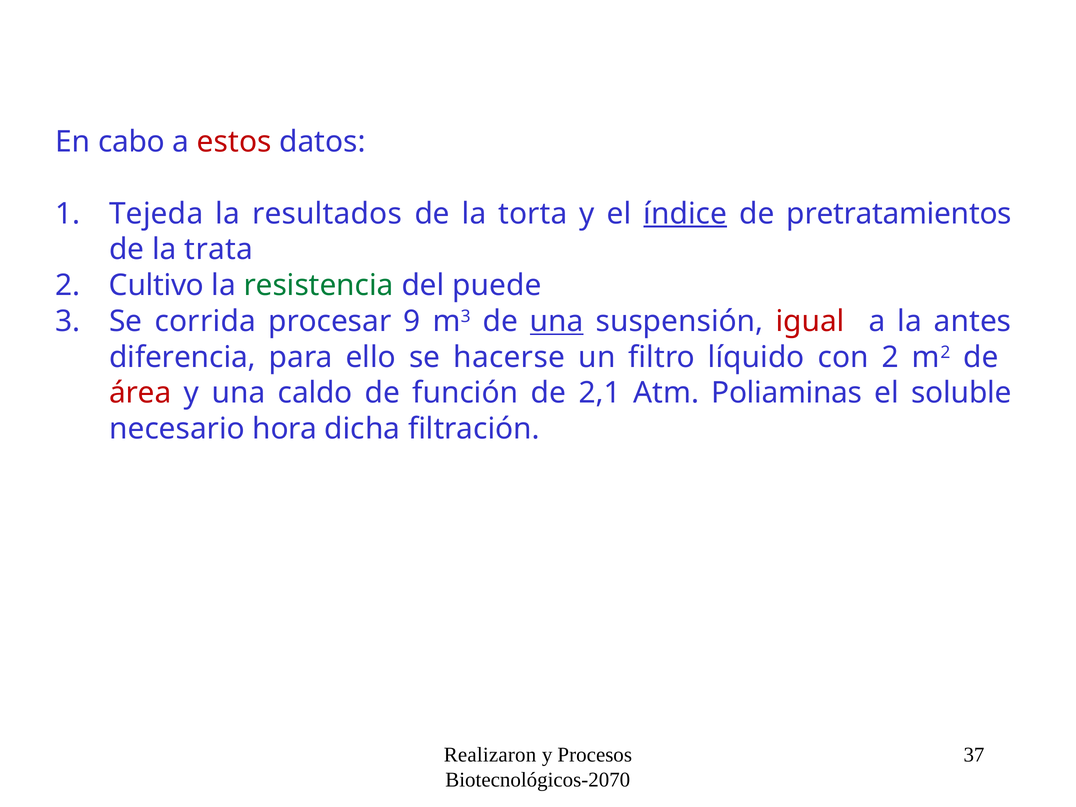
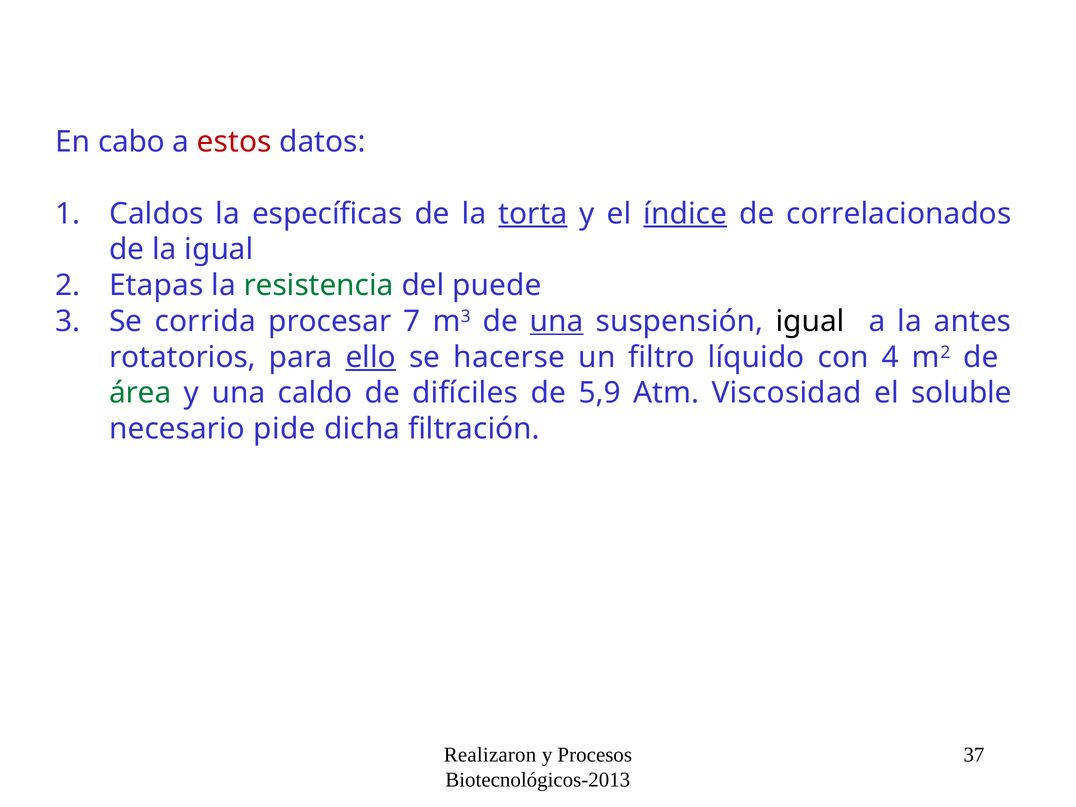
Tejeda: Tejeda -> Caldos (156, 214)
resultados: resultados -> específicas (327, 214)
torta underline: none -> present (533, 214)
pretratamientos: pretratamientos -> correlacionados (899, 214)
la trata: trata -> igual (219, 250)
Cultivo: Cultivo -> Etapas (156, 285)
9: 9 -> 7 (412, 321)
igual colour: red -> black (810, 321)
diferencia: diferencia -> rotatorios (182, 357)
ello underline: none -> present (371, 357)
con 2: 2 -> 4 (890, 357)
área colour: red -> green (140, 393)
función: función -> difíciles (465, 393)
2,1: 2,1 -> 5,9 (600, 393)
Poliaminas: Poliaminas -> Viscosidad (787, 393)
hora: hora -> pide (285, 429)
Biotecnológicos-2070: Biotecnológicos-2070 -> Biotecnológicos-2013 (538, 780)
